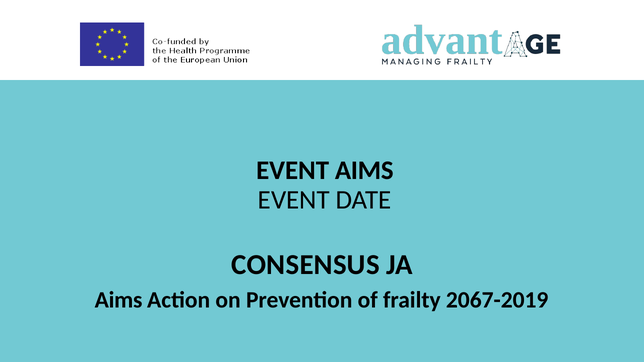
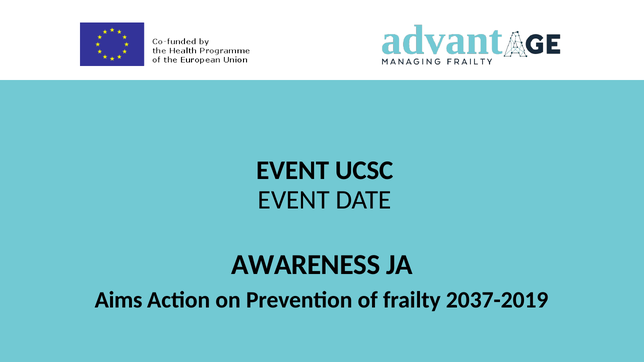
EVENT AIMS: AIMS -> UCSC (364, 171)
CONSENSUS: CONSENSUS -> AWARENESS (306, 265)
2067-2019: 2067-2019 -> 2037-2019 (497, 300)
